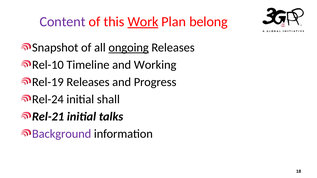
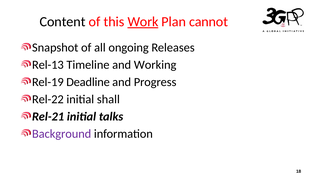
Content colour: purple -> black (63, 22)
belong: belong -> cannot (209, 22)
ongoing underline: present -> none (129, 48)
Rel-10: Rel-10 -> Rel-13 (48, 65)
Rel-19 Releases: Releases -> Deadline (88, 82)
Rel-24: Rel-24 -> Rel-22 (48, 99)
